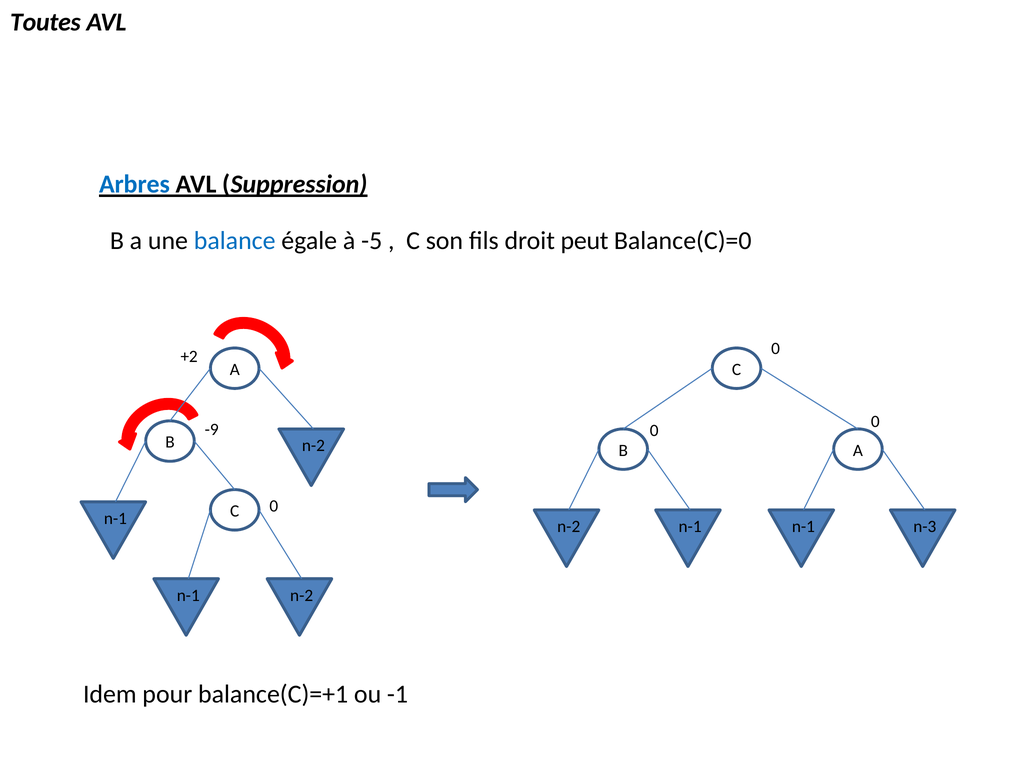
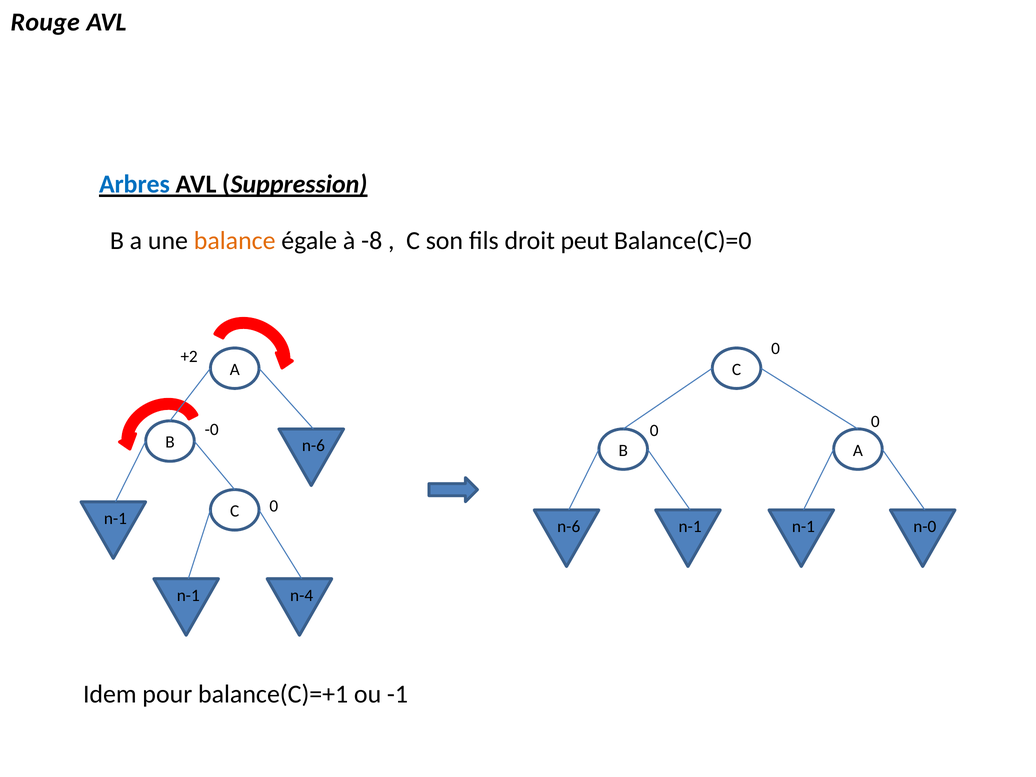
Toutes: Toutes -> Rouge (45, 22)
balance colour: blue -> orange (235, 241)
-5: -5 -> -8 (372, 241)
-9: -9 -> -0 (212, 429)
B n-2: n-2 -> n-6 (313, 446)
n-2: n-2 -> n-6 (569, 527)
n-3: n-3 -> n-0 (925, 527)
n-2: n-2 -> n-4 (302, 595)
